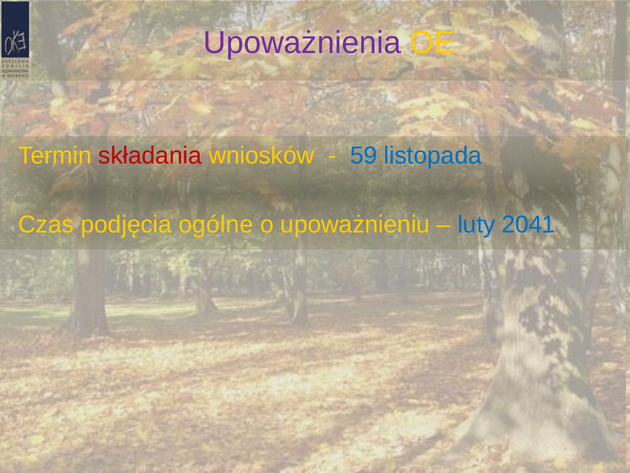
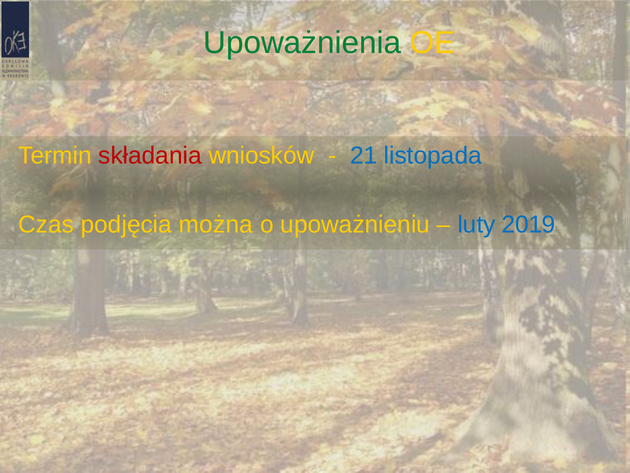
Upoważnienia colour: purple -> green (302, 43)
59: 59 -> 21 (364, 156)
ogólne: ogólne -> można (216, 224)
2041: 2041 -> 2019 (529, 224)
